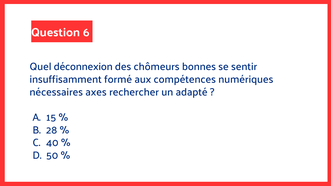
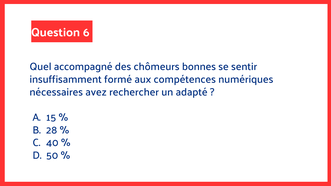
déconnexion: déconnexion -> accompagné (83, 67)
axes: axes -> avez (96, 92)
